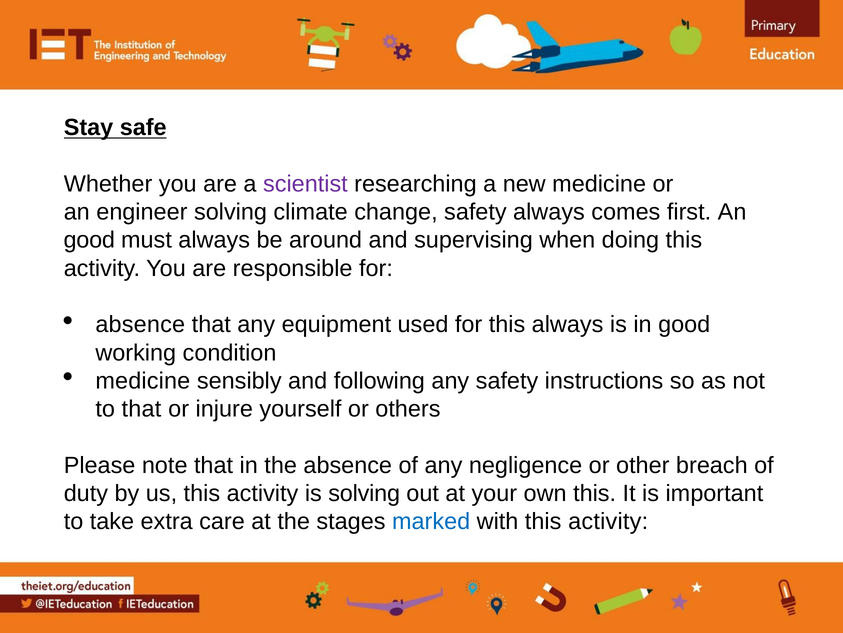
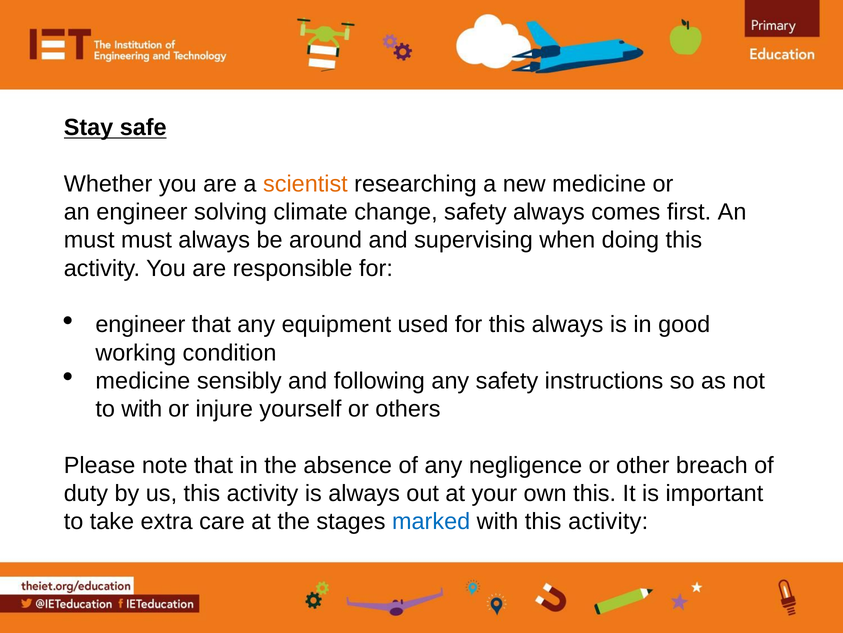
scientist colour: purple -> orange (305, 184)
good: good -> must (89, 240)
absence: absence -> engineer (140, 324)
to that: that -> with (142, 409)
is solving: solving -> always (364, 493)
